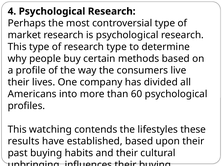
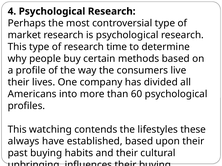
research type: type -> time (117, 47)
results: results -> always (24, 142)
